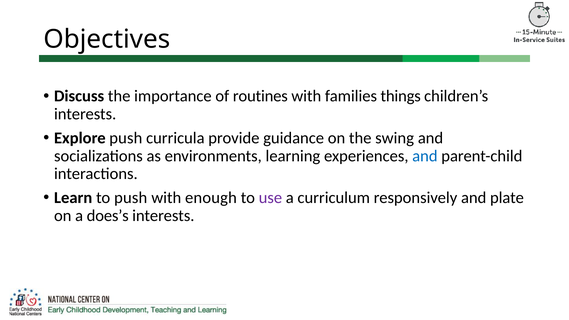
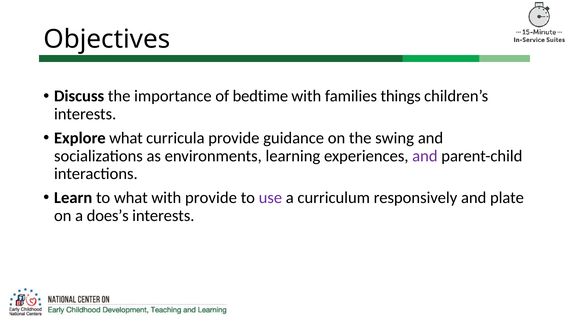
routines: routines -> bedtime (260, 96)
Explore push: push -> what (126, 138)
and colour: blue -> purple (425, 156)
to push: push -> what (131, 198)
with enough: enough -> provide (211, 198)
